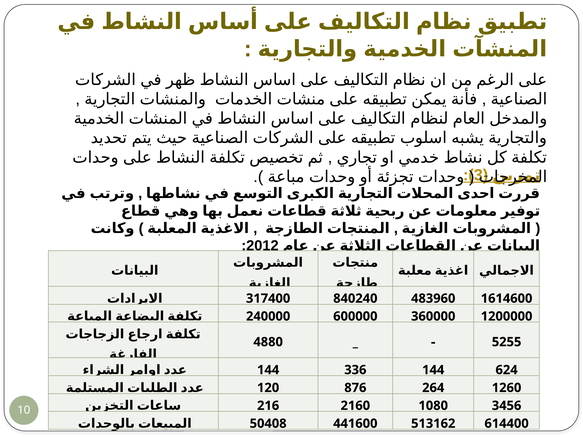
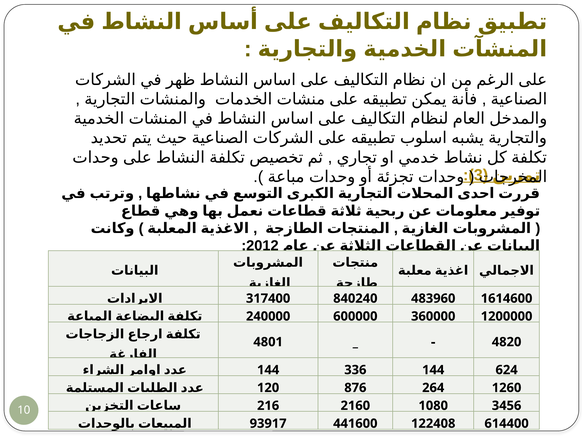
4880: 4880 -> 4801 (268, 342)
5255: 5255 -> 4820 (507, 342)
50408: 50408 -> 93917 (268, 424)
513162: 513162 -> 122408 (433, 424)
